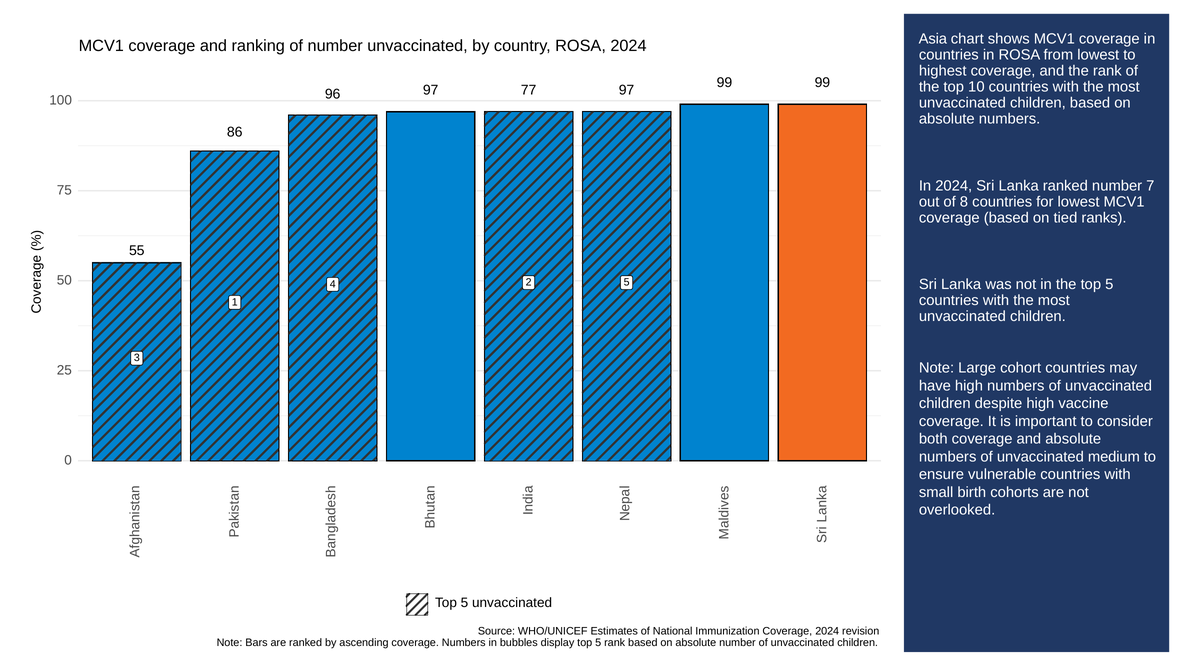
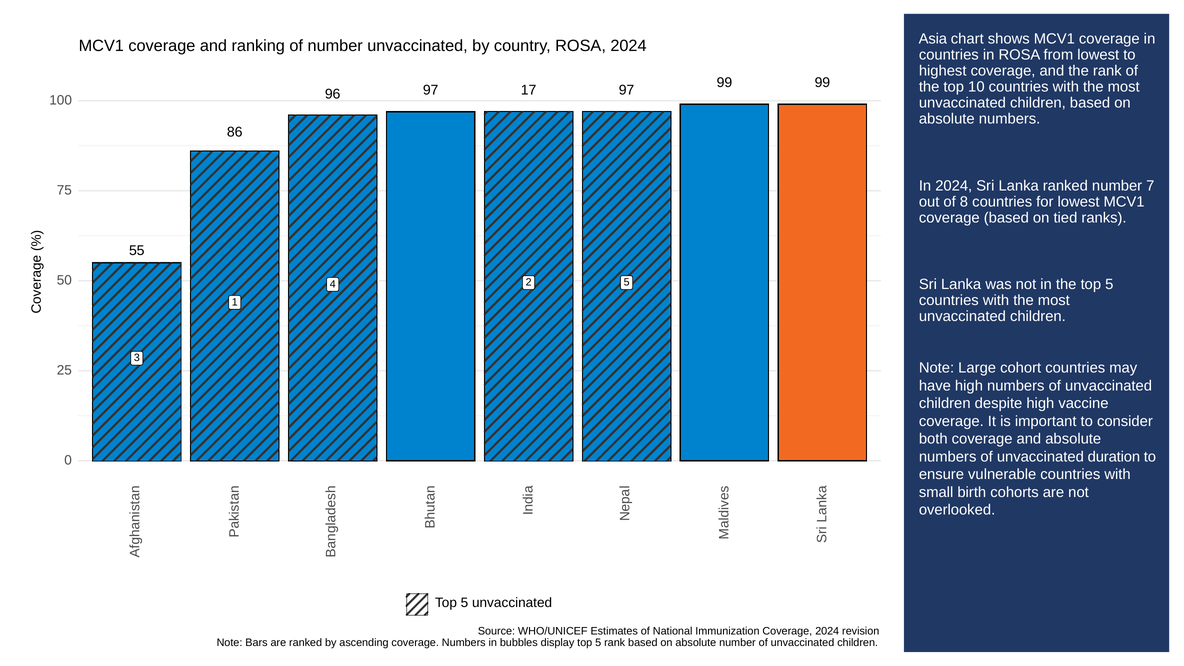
77: 77 -> 17 (529, 90)
medium: medium -> duration (1114, 457)
